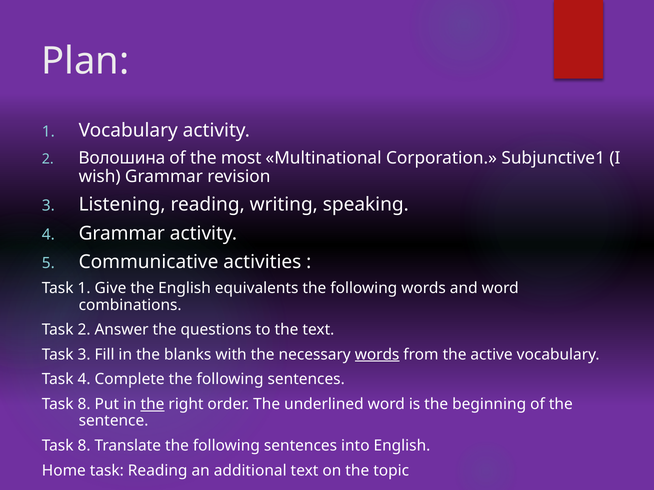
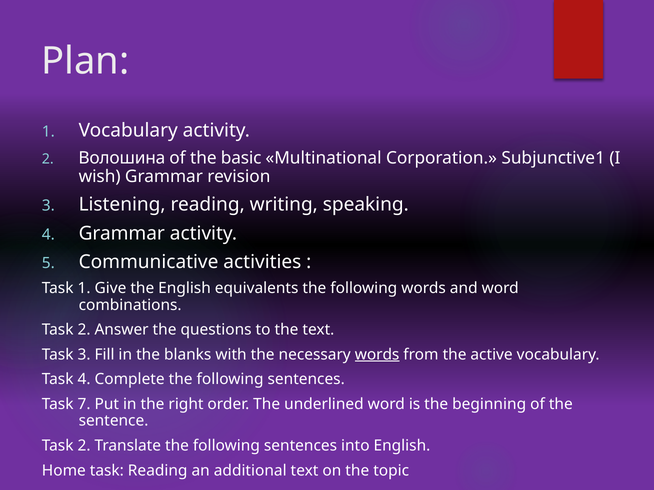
most: most -> basic (241, 158)
8: 8 -> 7 (84, 405)
the underline: present -> none (153, 405)
8: 8 -> 2 (84, 446)
